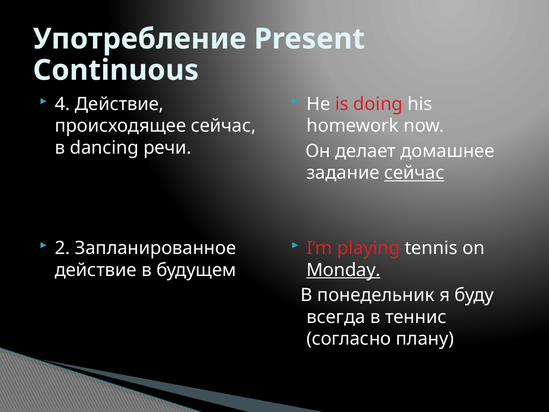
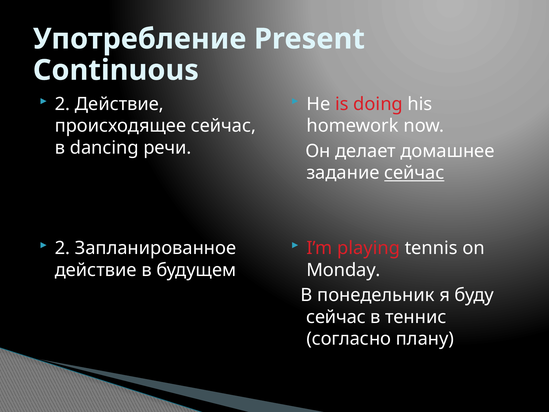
4: 4 -> 2 (62, 104)
Monday underline: present -> none (343, 270)
всегда: всегда -> сейчас (336, 317)
